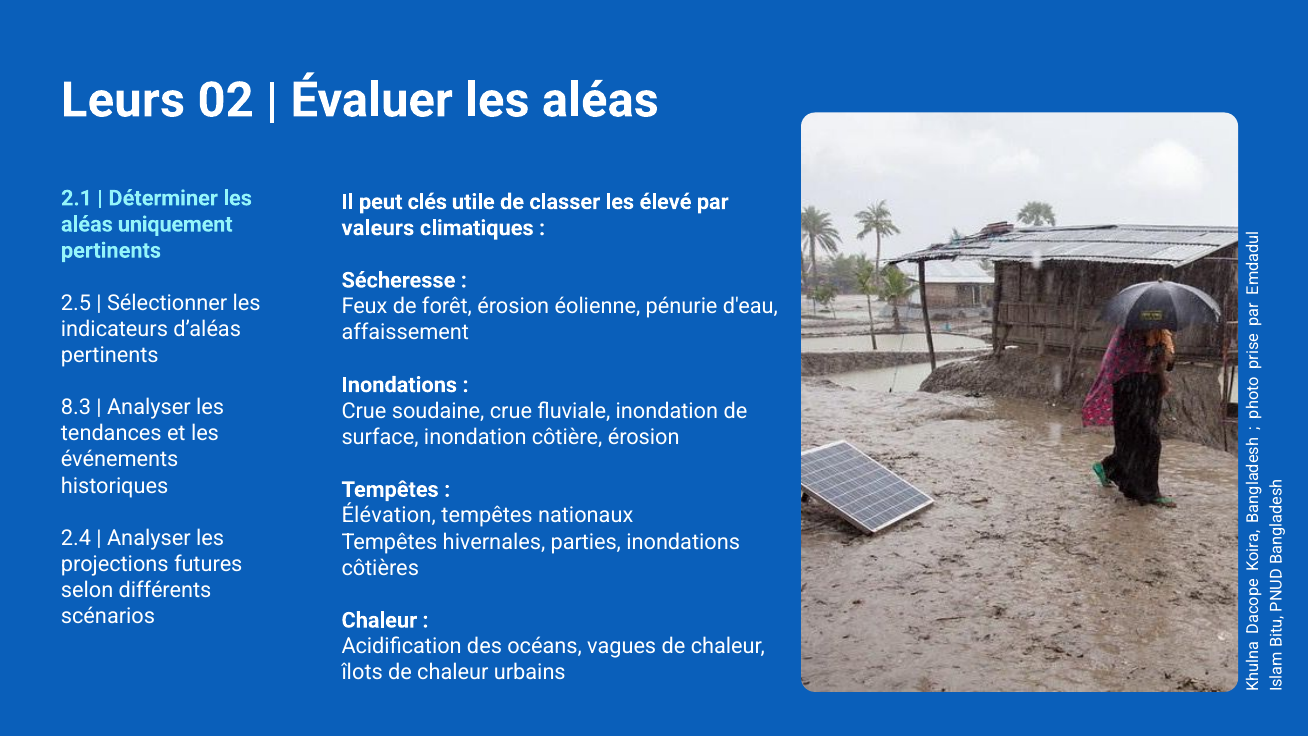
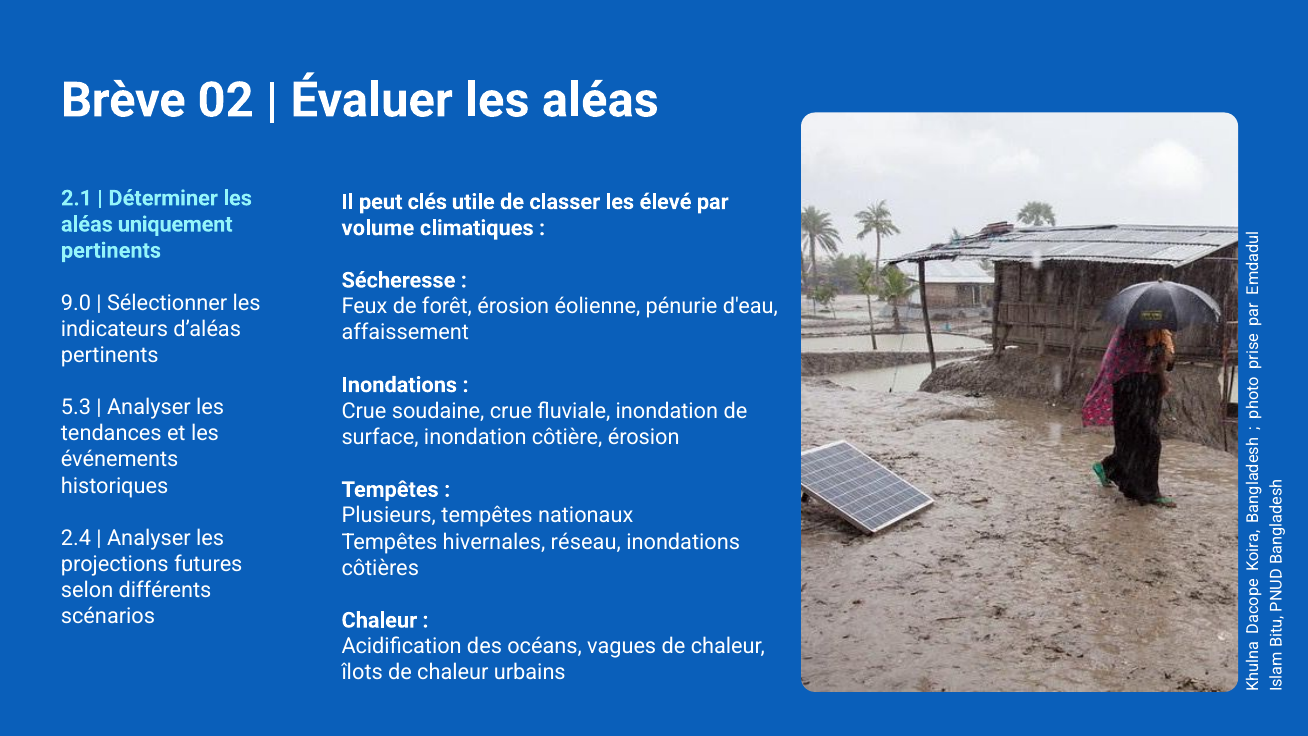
Leurs: Leurs -> Brève (123, 100)
valeurs: valeurs -> volume (378, 228)
2.5: 2.5 -> 9.0 (76, 303)
8.3: 8.3 -> 5.3 (76, 407)
Élévation: Élévation -> Plusieurs (389, 516)
parties: parties -> réseau (586, 542)
